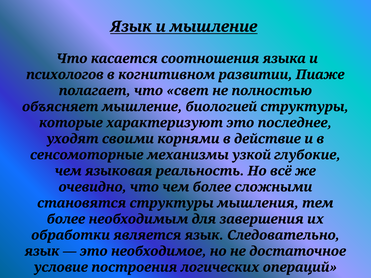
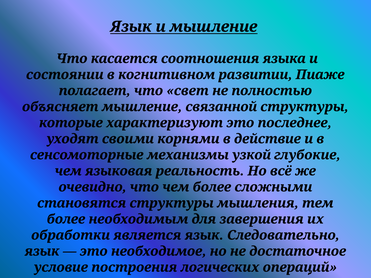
психологов: психологов -> состоянии (65, 75)
биологией: биологией -> связанной (221, 107)
